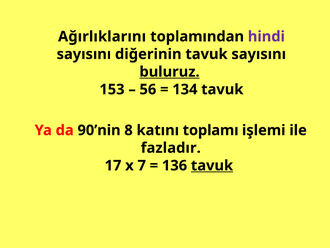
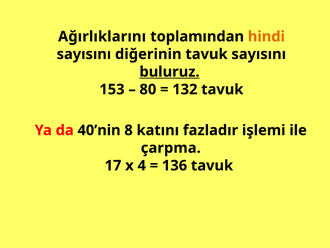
hindi colour: purple -> orange (266, 36)
56: 56 -> 80 (148, 89)
134: 134 -> 132 (185, 89)
90’nin: 90’nin -> 40’nin (99, 130)
toplamı: toplamı -> fazladır (211, 130)
fazladır: fazladır -> çarpma (171, 148)
7: 7 -> 4 (142, 165)
tavuk underline: present -> none (212, 165)
